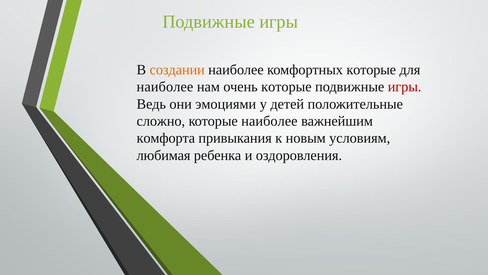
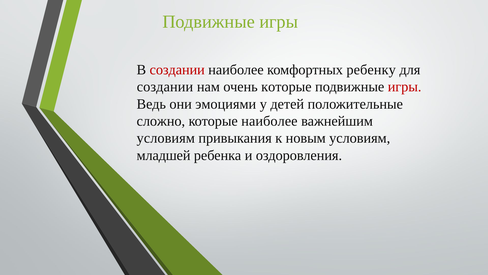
создании colour: orange -> red (177, 70)
комфортных которые: которые -> ребенку (371, 70)
наиболее: наиболее -> создании (165, 87)
комфорта: комфорта -> условиям (166, 138)
любимая: любимая -> младшей (164, 155)
